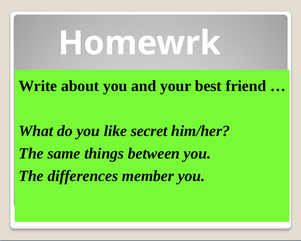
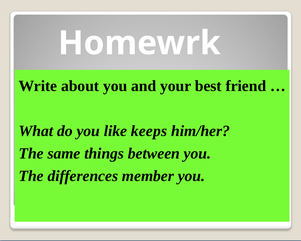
secret: secret -> keeps (149, 131)
